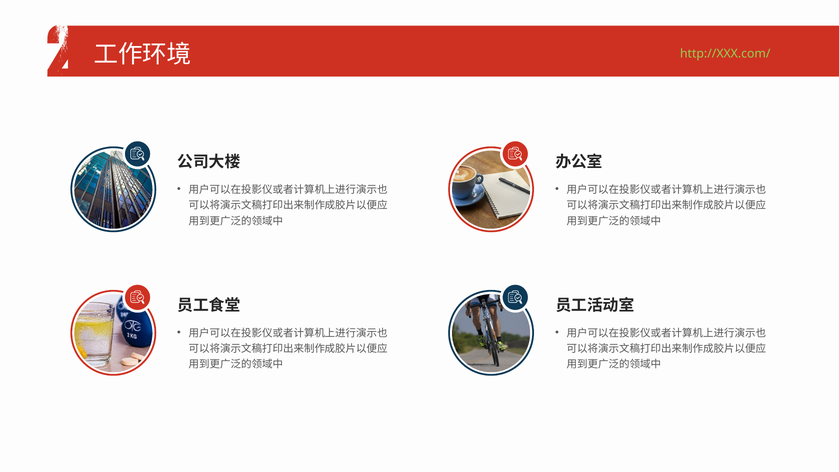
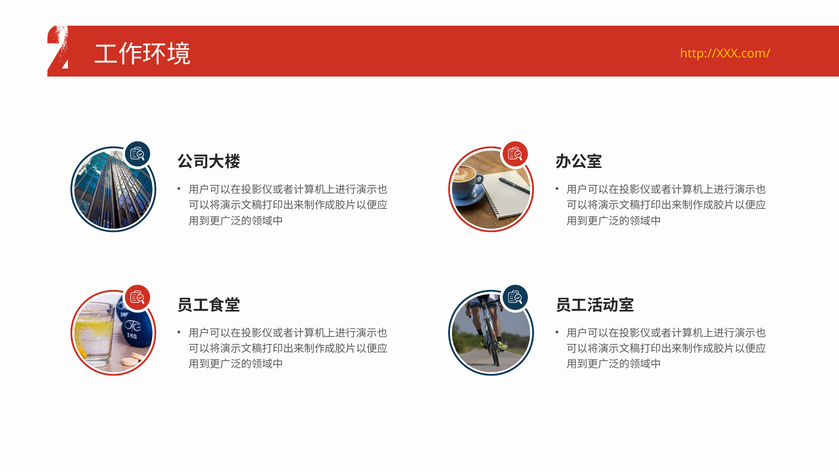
http://XXX.com/ colour: light green -> yellow (725, 54)
